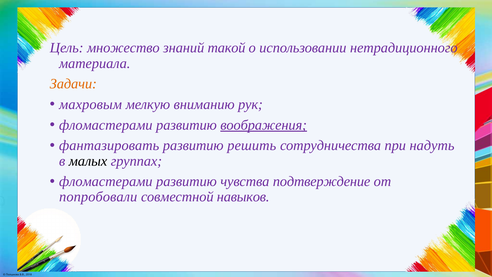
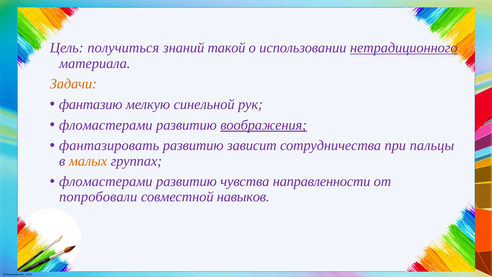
множество: множество -> получиться (123, 48)
нетрадиционного underline: none -> present (404, 48)
махровым: махровым -> фантазию (91, 104)
вниманию: вниманию -> синельной (204, 104)
решить: решить -> зависит (252, 145)
надуть: надуть -> пальцы (432, 145)
малых colour: black -> orange (88, 161)
подтверждение: подтверждение -> направленности (322, 181)
